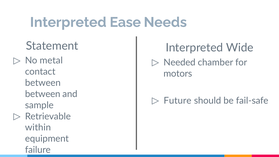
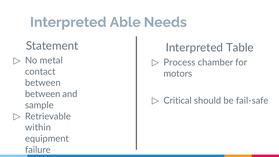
Ease: Ease -> Able (125, 22)
Wide: Wide -> Table (240, 48)
Needed: Needed -> Process (179, 62)
Future: Future -> Critical (178, 101)
